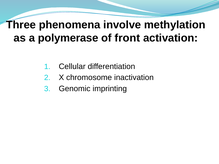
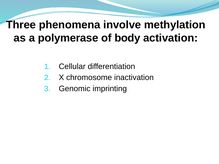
front: front -> body (127, 38)
